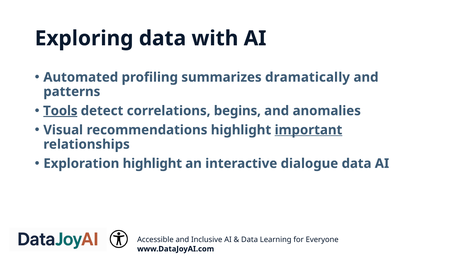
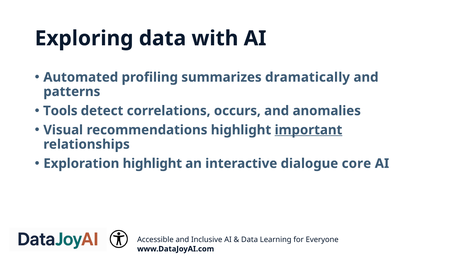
Tools underline: present -> none (60, 111)
begins: begins -> occurs (237, 111)
dialogue data: data -> core (356, 163)
